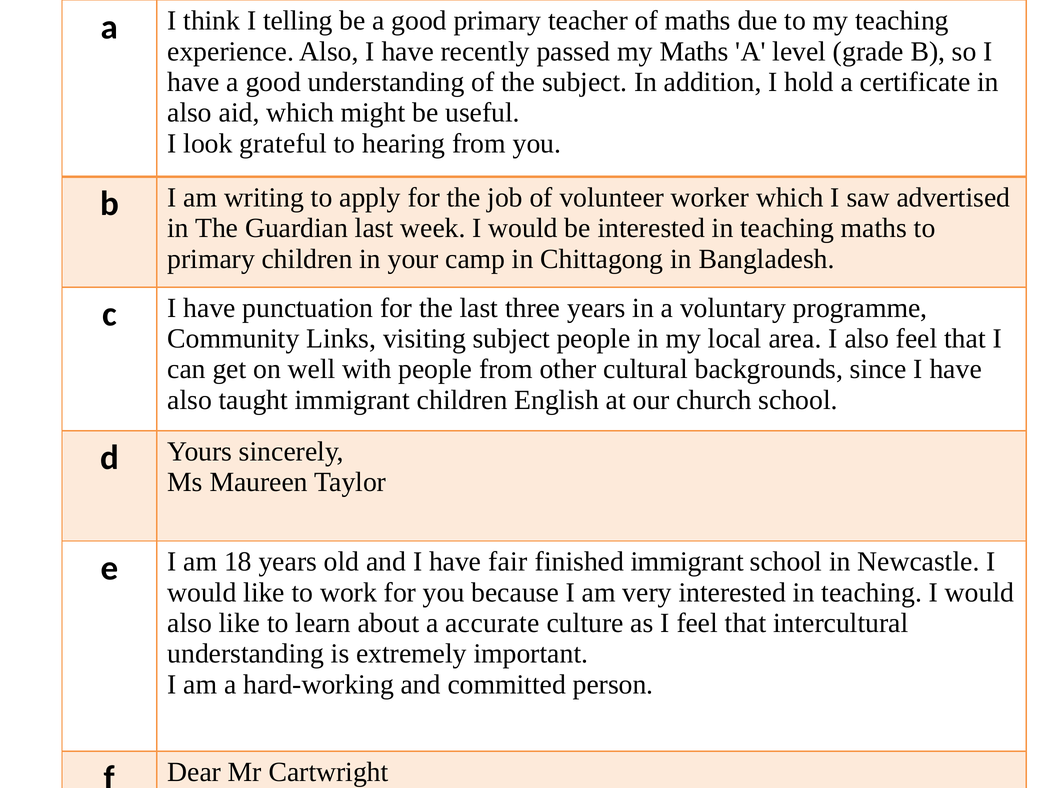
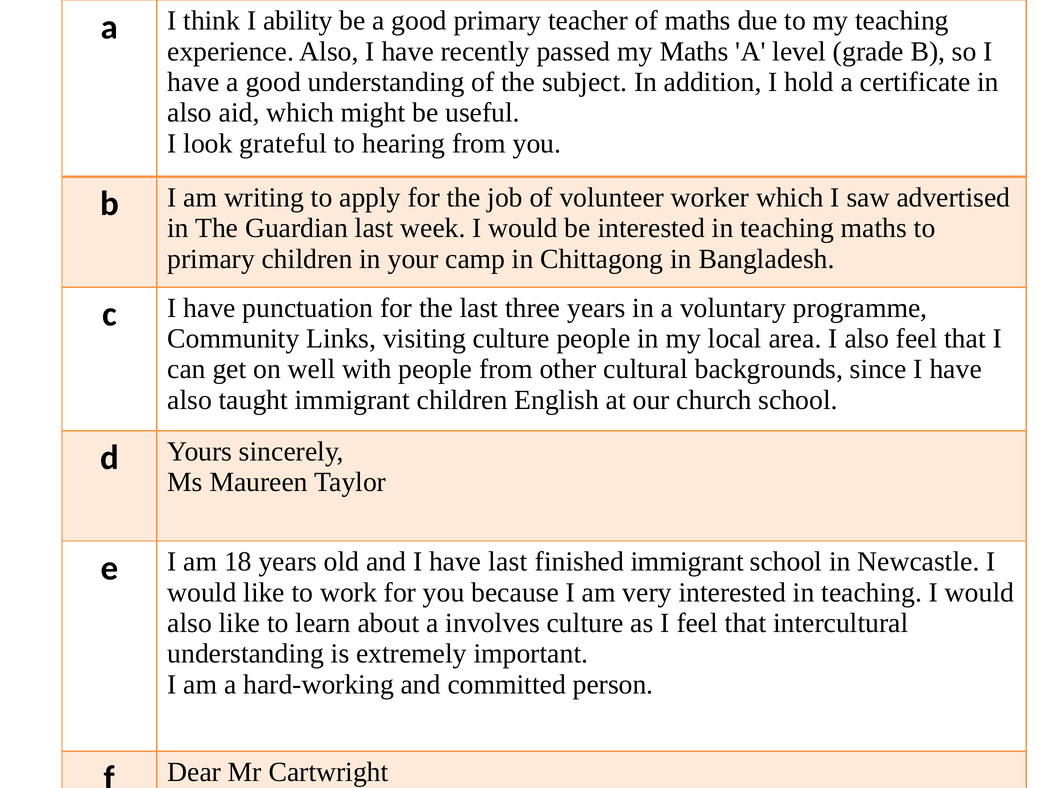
telling: telling -> ability (298, 21)
visiting subject: subject -> culture (511, 339)
have fair: fair -> last (508, 562)
accurate: accurate -> involves (493, 623)
